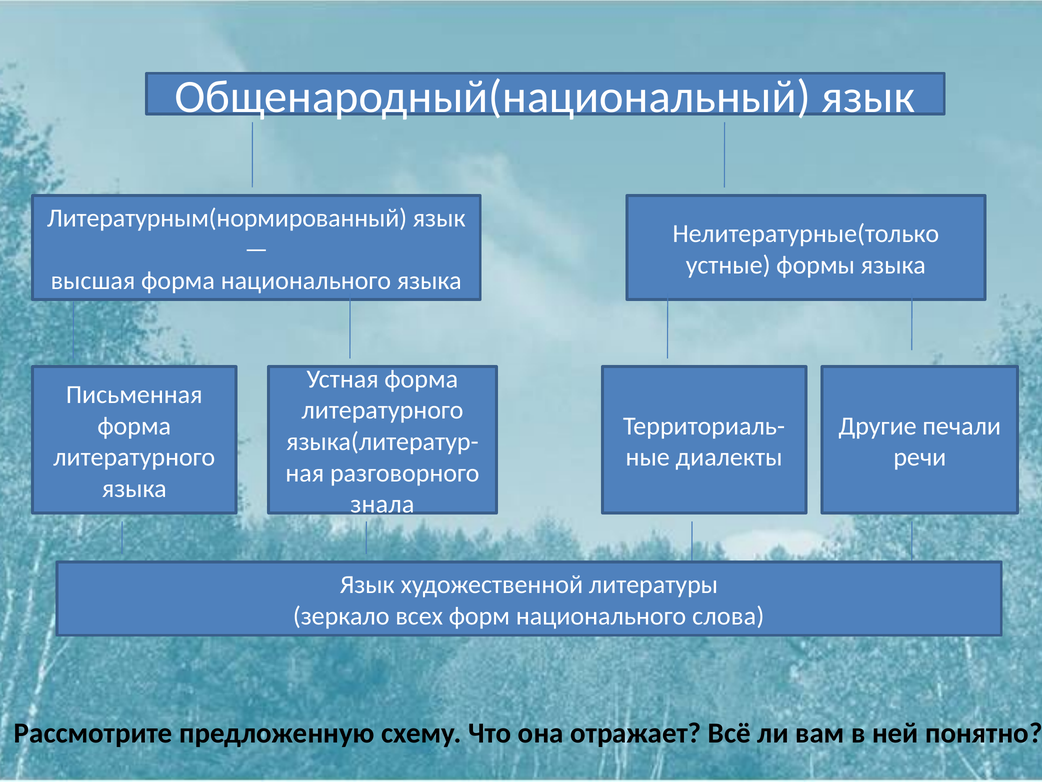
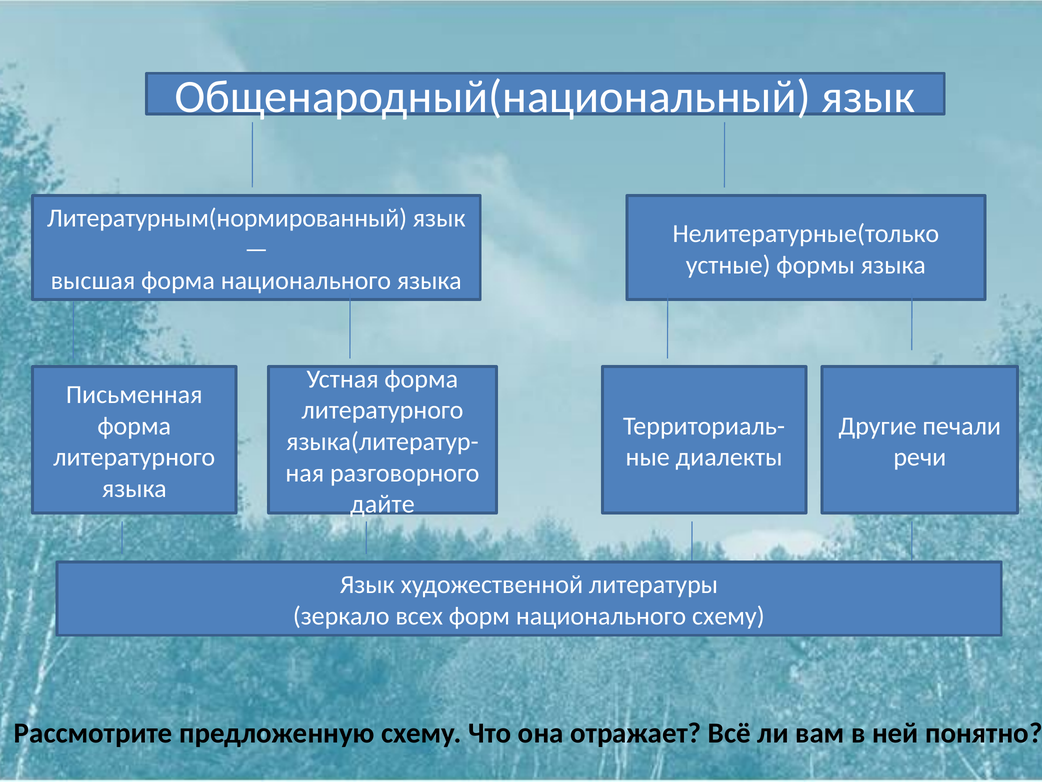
знала: знала -> дайте (382, 504)
национального слова: слова -> схему (728, 616)
